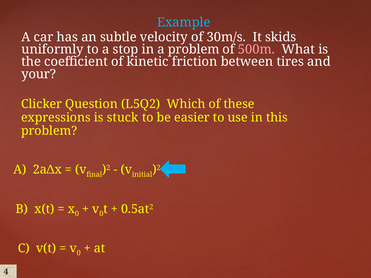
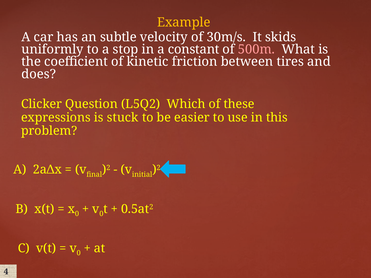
Example colour: light blue -> yellow (184, 22)
a problem: problem -> constant (194, 49)
your: your -> does (39, 74)
